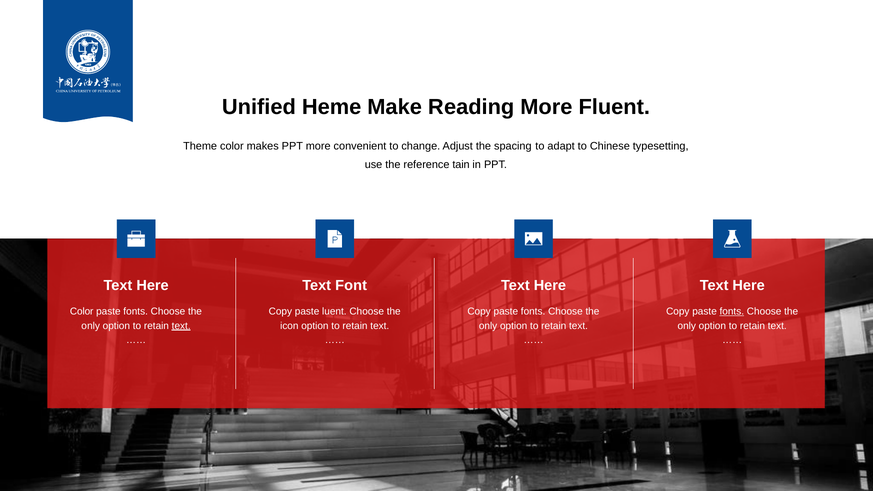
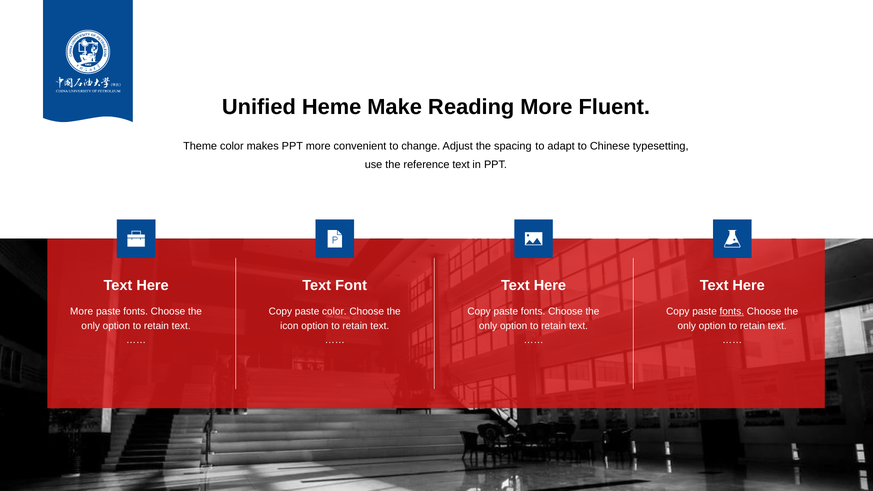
reference tain: tain -> text (461, 165)
Color: Color -> More (82, 311)
paste luent: luent -> color (334, 311)
text underline: present -> none (181, 326)
